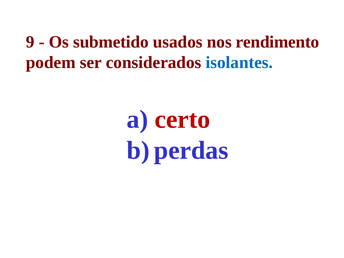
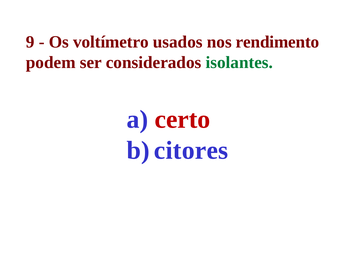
submetido: submetido -> voltímetro (111, 42)
isolantes colour: blue -> green (239, 62)
perdas: perdas -> citores (191, 150)
